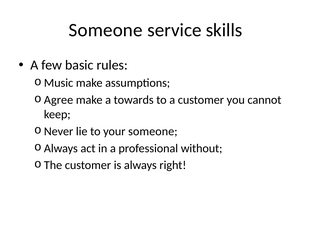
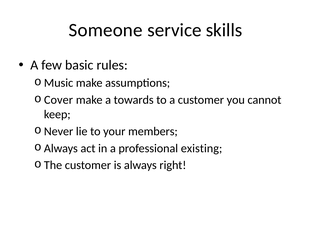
Agree: Agree -> Cover (59, 100)
your someone: someone -> members (153, 132)
without: without -> existing (202, 148)
